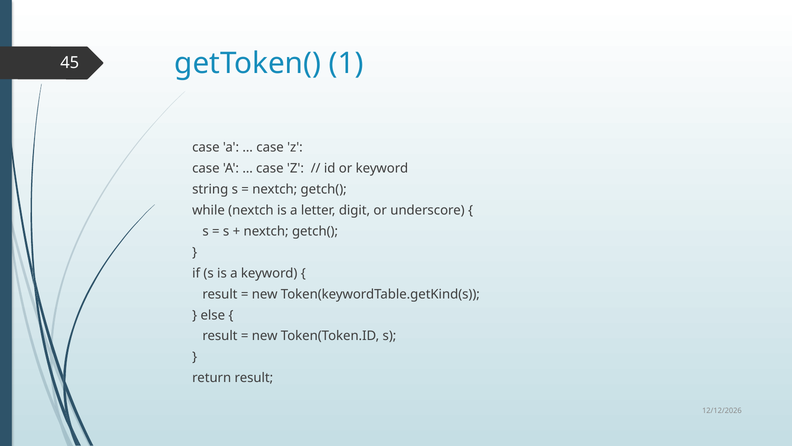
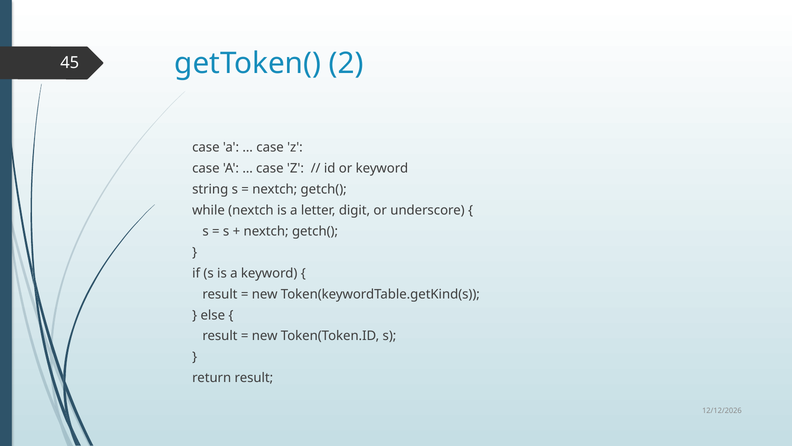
1: 1 -> 2 (346, 63)
